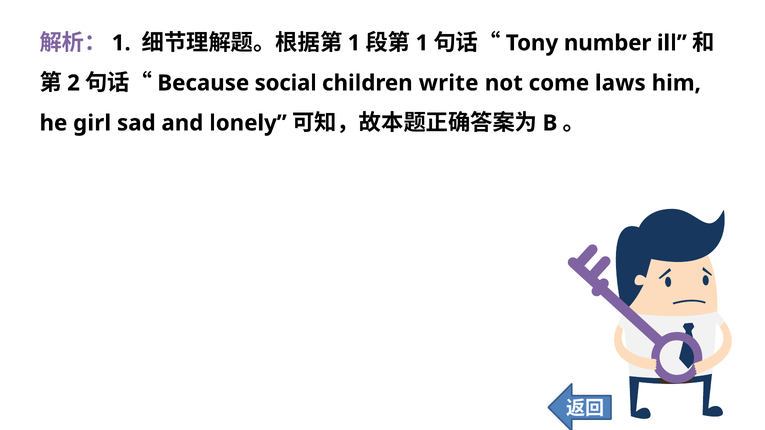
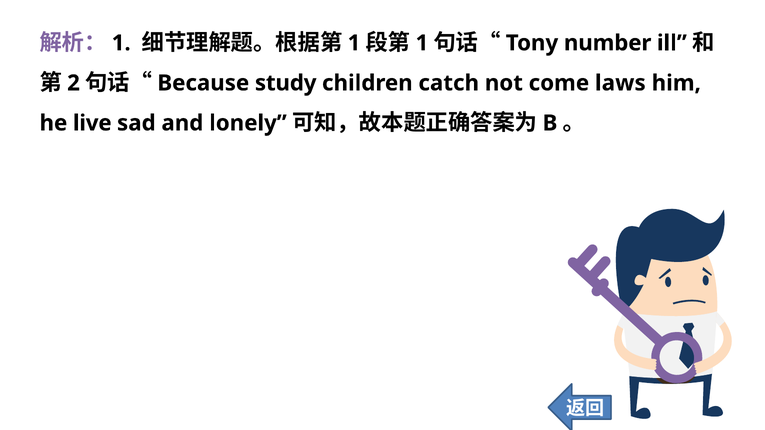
social: social -> study (286, 83)
write: write -> catch (449, 83)
girl: girl -> live (92, 123)
